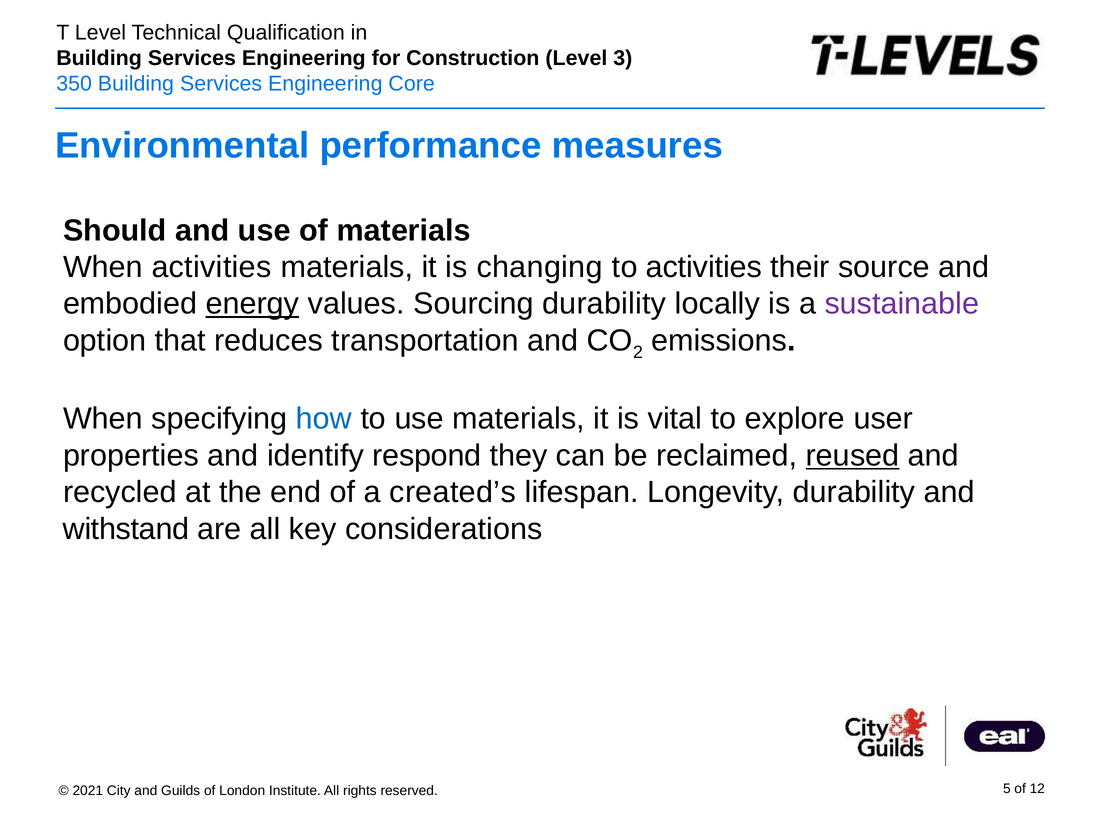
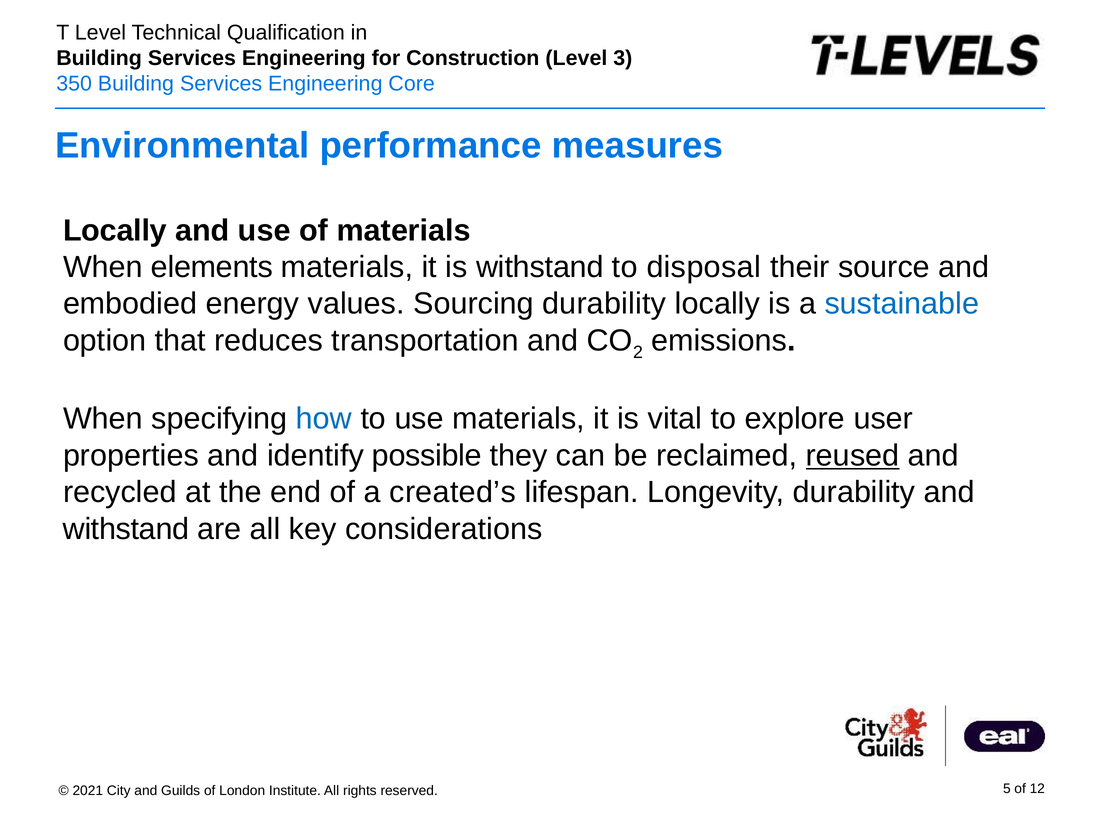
Should: Should -> Locally (115, 230)
When activities: activities -> elements (212, 267)
is changing: changing -> withstand (540, 267)
to activities: activities -> disposal (704, 267)
energy underline: present -> none (252, 304)
sustainable colour: purple -> blue (902, 304)
respond: respond -> possible (427, 456)
